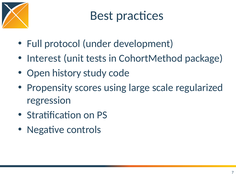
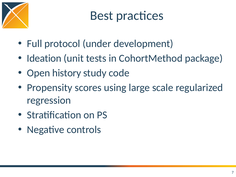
Interest: Interest -> Ideation (44, 58)
